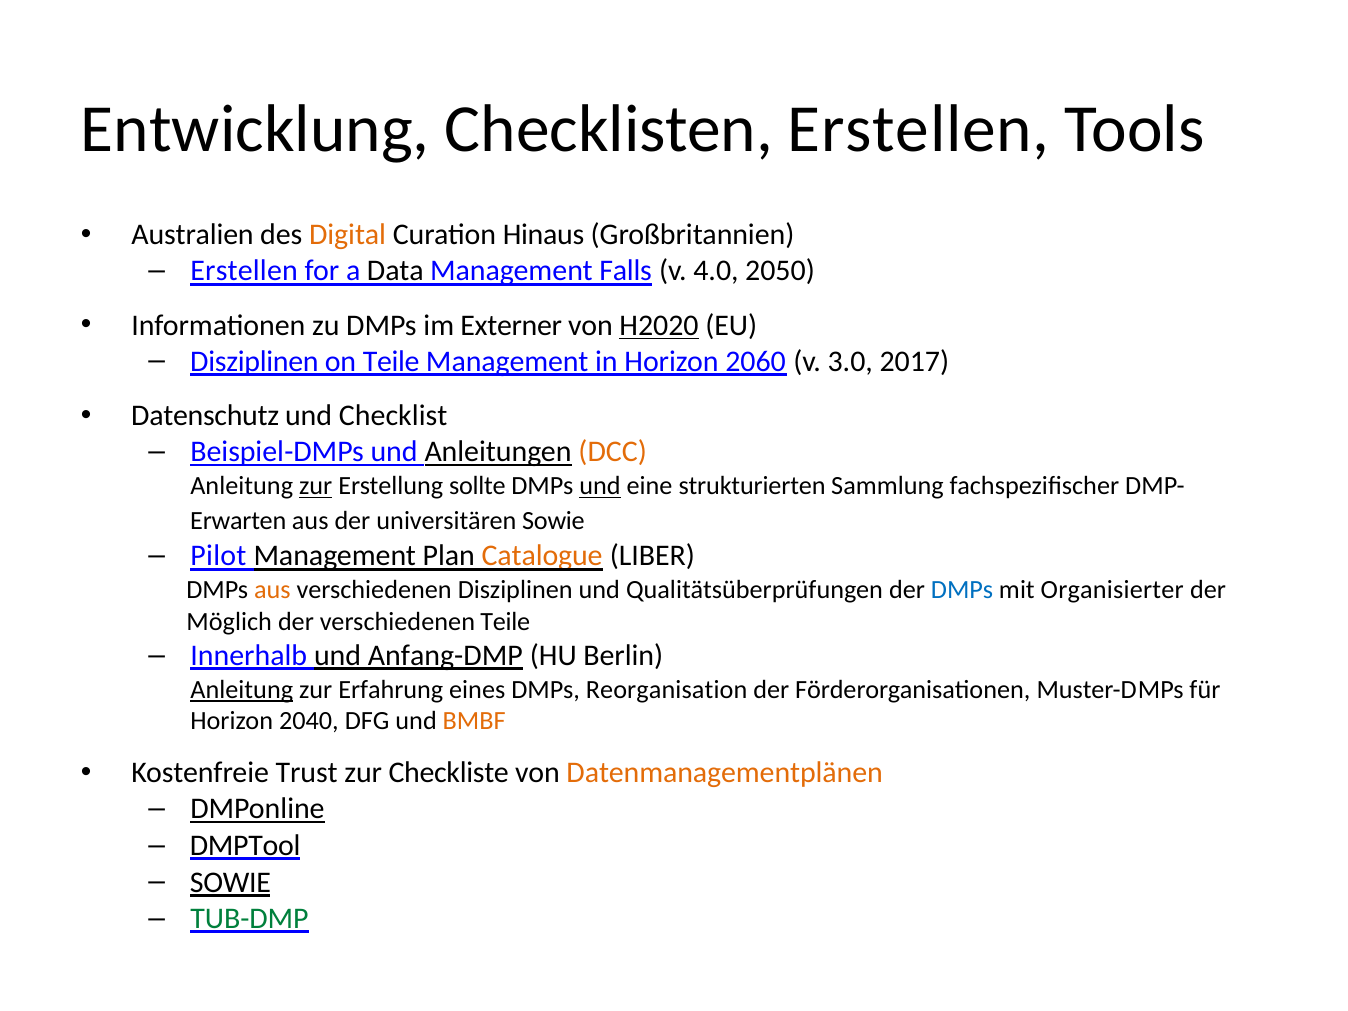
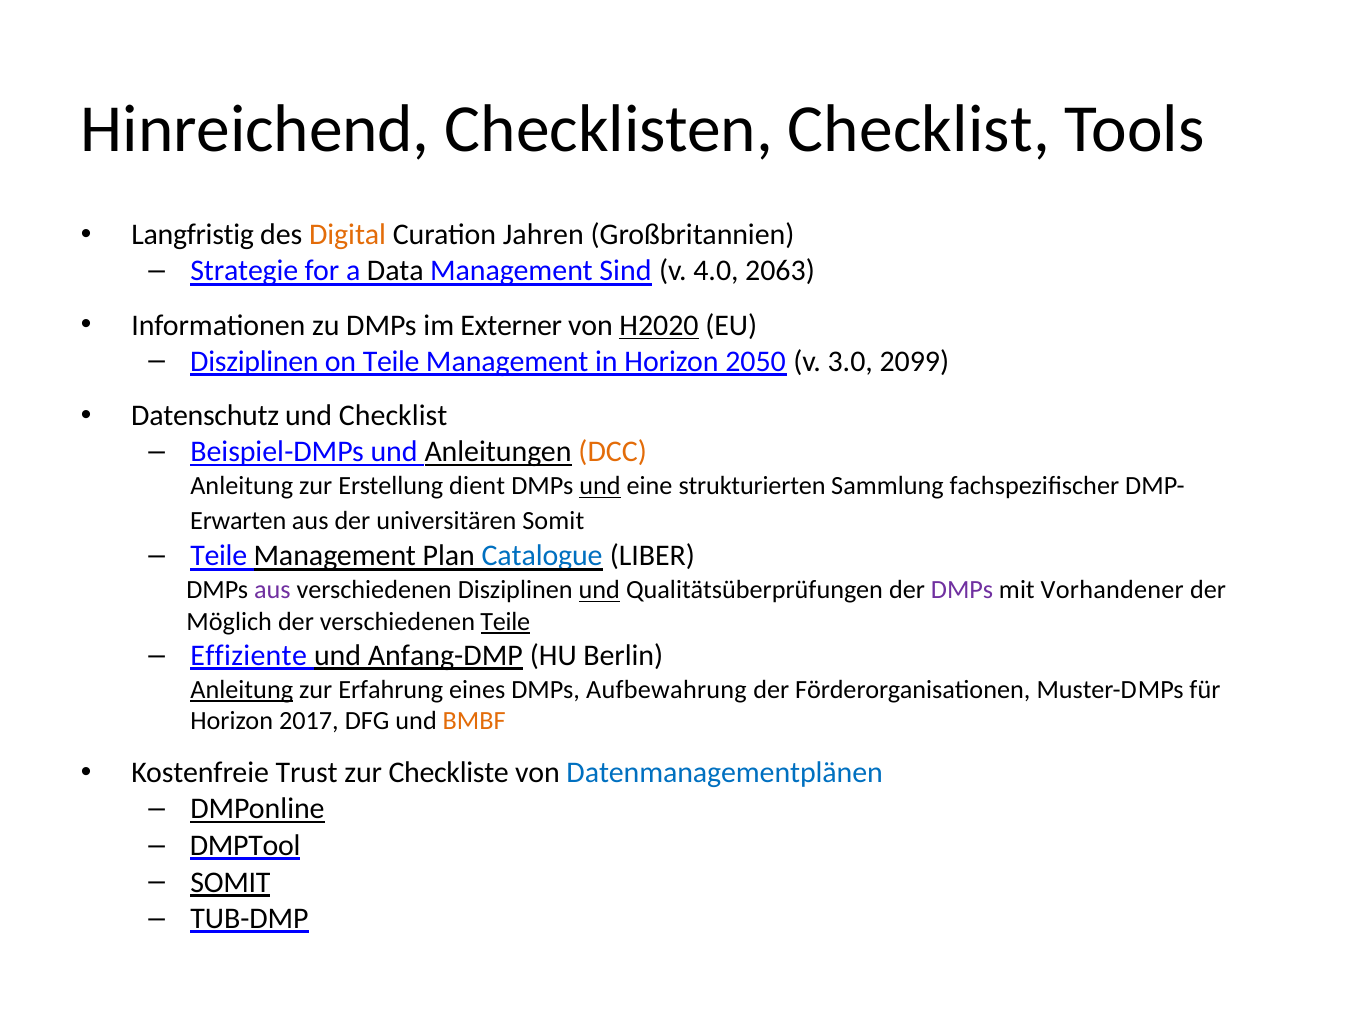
Entwicklung: Entwicklung -> Hinreichend (255, 129)
Checklisten Erstellen: Erstellen -> Checklist (919, 129)
Australien: Australien -> Langfristig (193, 235)
Hinaus: Hinaus -> Jahren (543, 235)
Erstellen: Erstellen -> Strategie (244, 271)
Falls: Falls -> Sind (625, 271)
2050: 2050 -> 2063 (780, 271)
2060: 2060 -> 2050 (756, 361)
2017: 2017 -> 2099 (914, 361)
zur underline: present -> none (316, 486)
sollte: sollte -> dient (477, 486)
universitären Sowie: Sowie -> Somit (553, 521)
Pilot: Pilot -> Teile (219, 556)
Catalogue colour: orange -> blue (542, 556)
aus colour: orange -> purple (272, 590)
und underline: none -> present (599, 590)
DMPs colour: blue -> purple (962, 590)
Organisierter: Organisierter -> Vorhandener (1112, 590)
Teile underline: none -> present (505, 622)
Innerhalb: Innerhalb -> Effiziente (249, 656)
Reorganisation: Reorganisation -> Aufbewahrung (666, 690)
2040: 2040 -> 2017 (309, 721)
Datenmanagementplänen colour: orange -> blue (725, 773)
SOWIE: SOWIE -> SOMIT (230, 882)
TUB-DMP colour: green -> black (250, 919)
